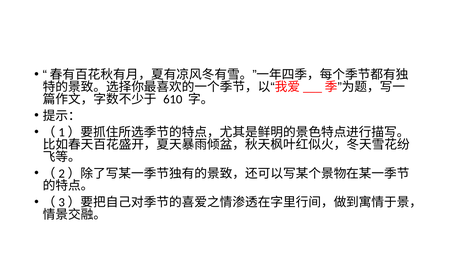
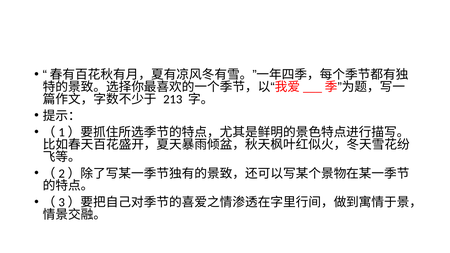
610: 610 -> 213 (173, 99)
